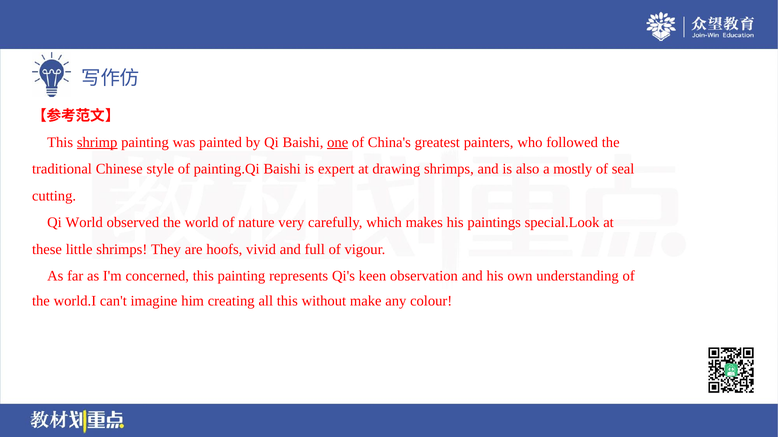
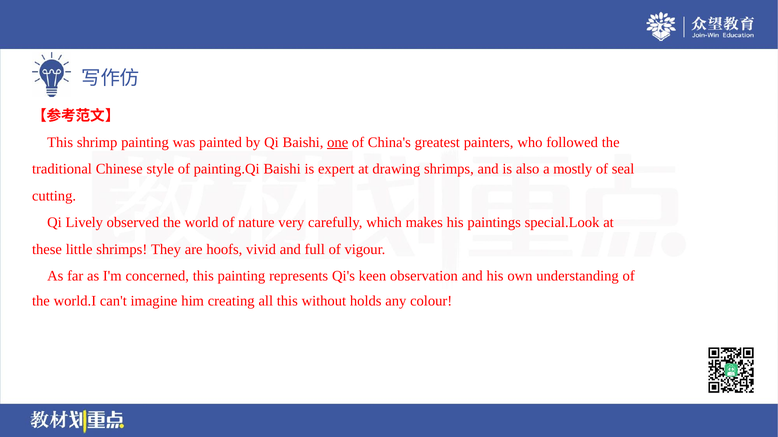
shrimp underline: present -> none (97, 143)
Qi World: World -> Lively (84, 223)
make: make -> holds (366, 301)
